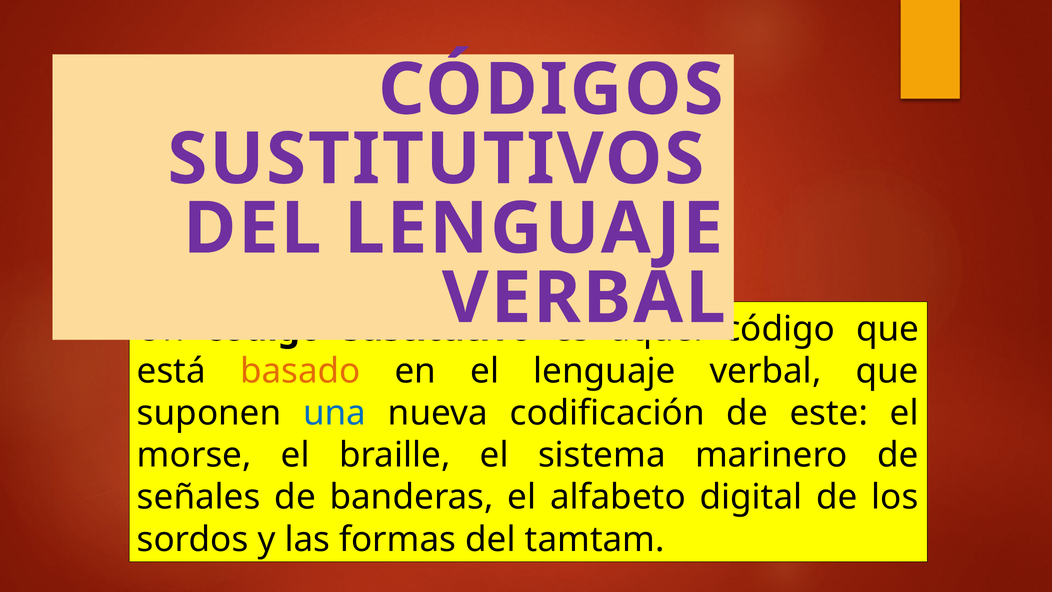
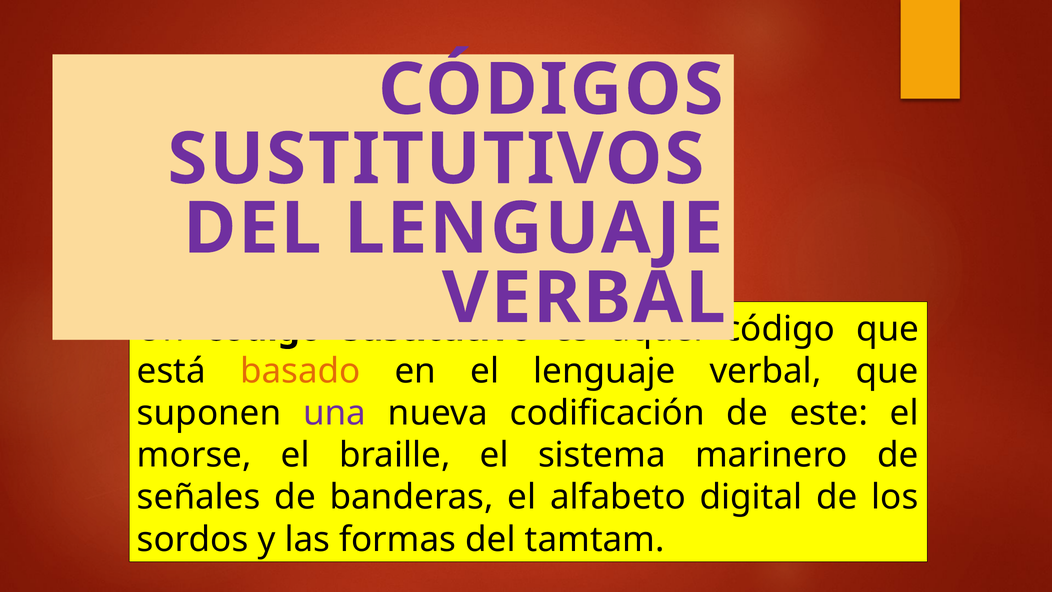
una colour: blue -> purple (335, 413)
